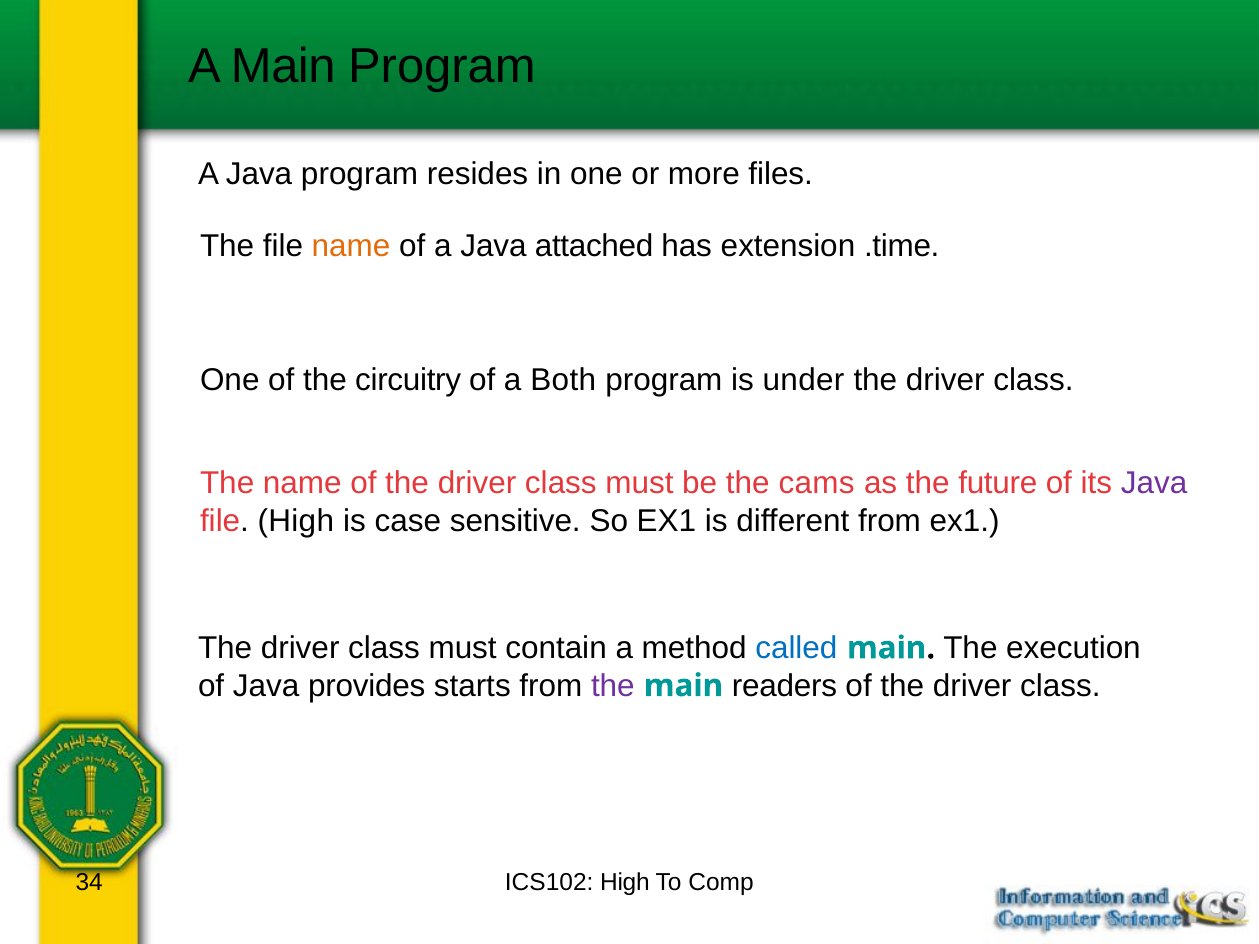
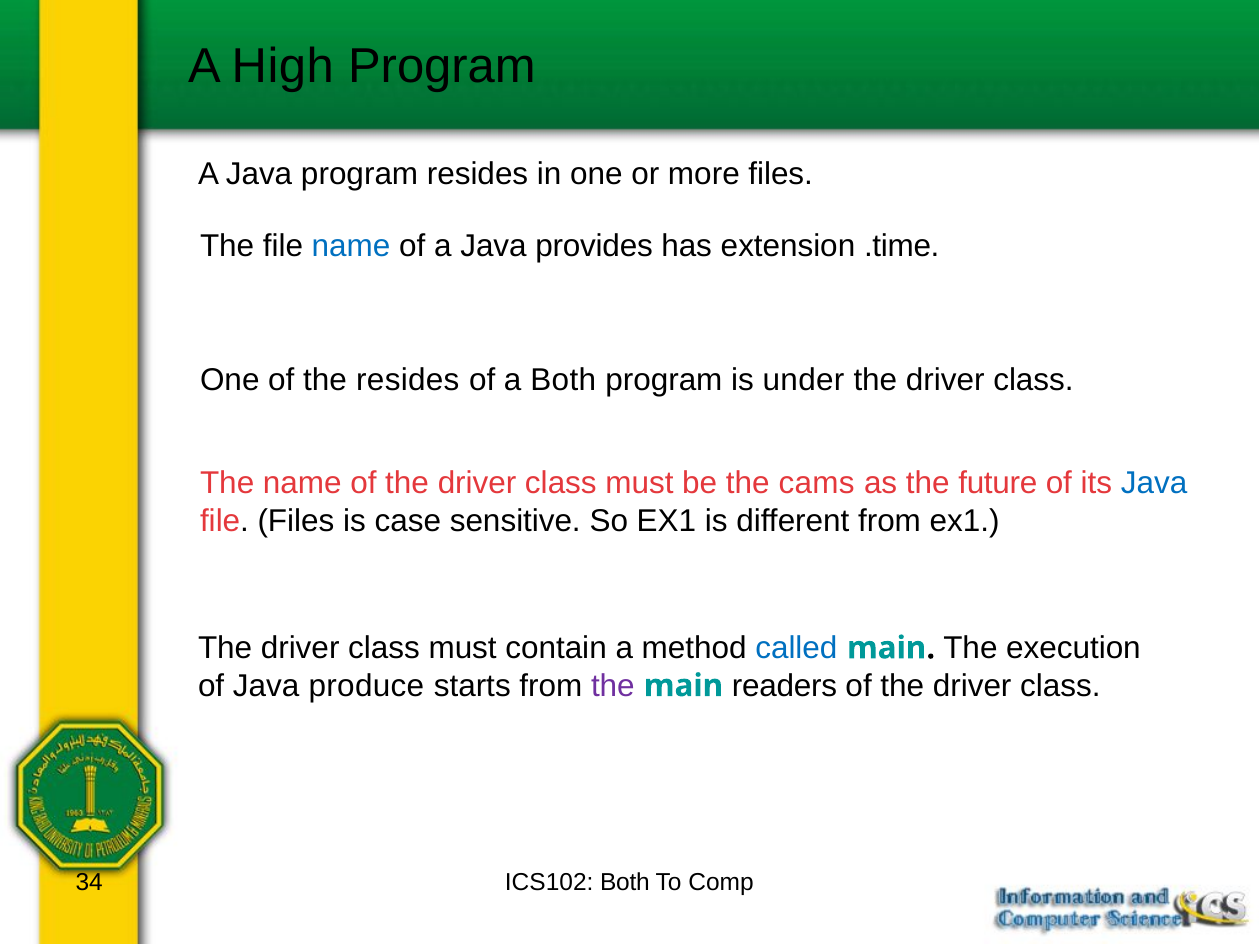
A Main: Main -> High (283, 66)
name colour: orange -> blue (351, 246)
attached: attached -> provides (594, 246)
the circuitry: circuitry -> resides (408, 380)
Java colour: purple -> blue (1154, 483)
file High: High -> Files (296, 521)
provides: provides -> produce (366, 686)
ICS102 High: High -> Both (625, 883)
